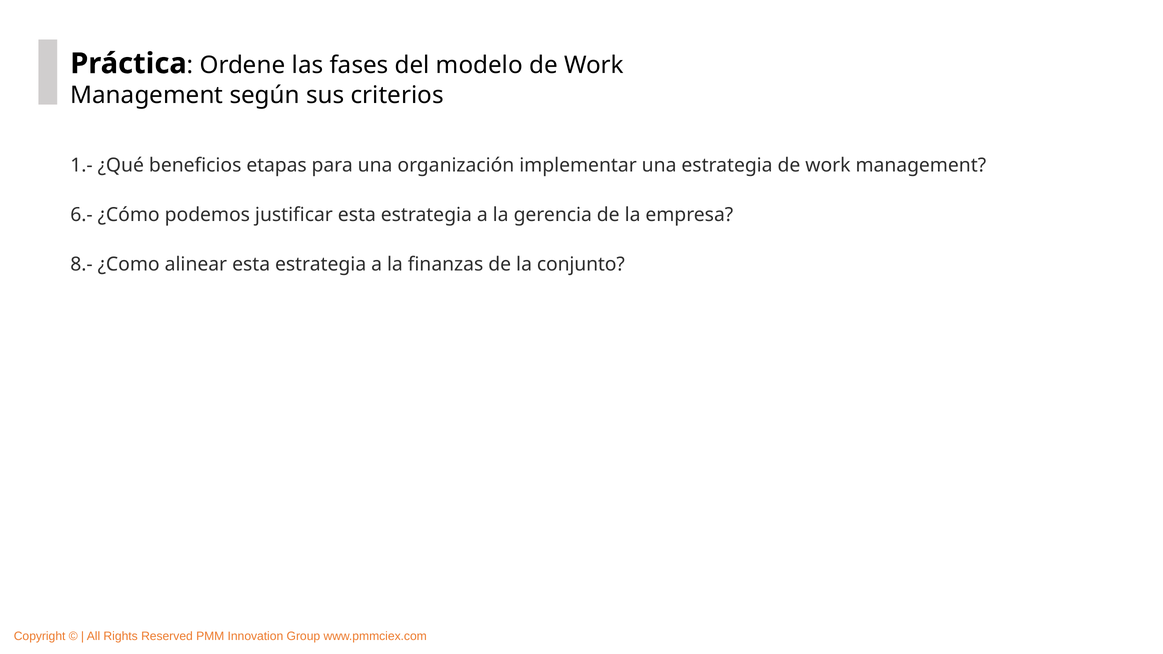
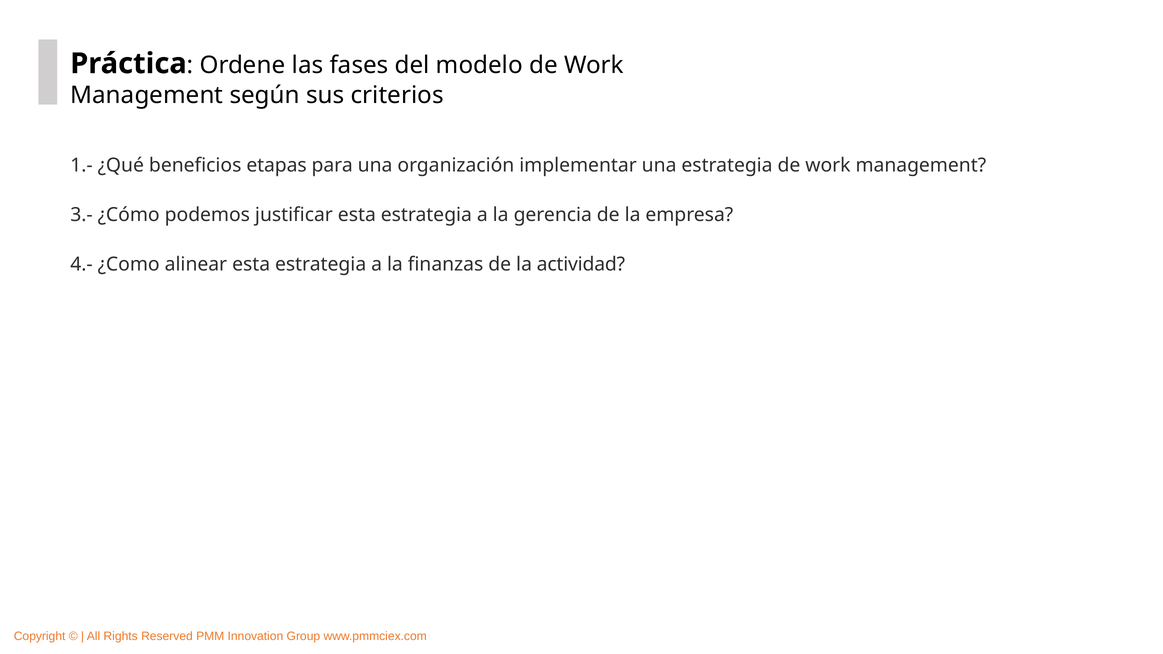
6.-: 6.- -> 3.- (81, 215)
8.-: 8.- -> 4.- (81, 264)
conjunto: conjunto -> actividad (581, 264)
